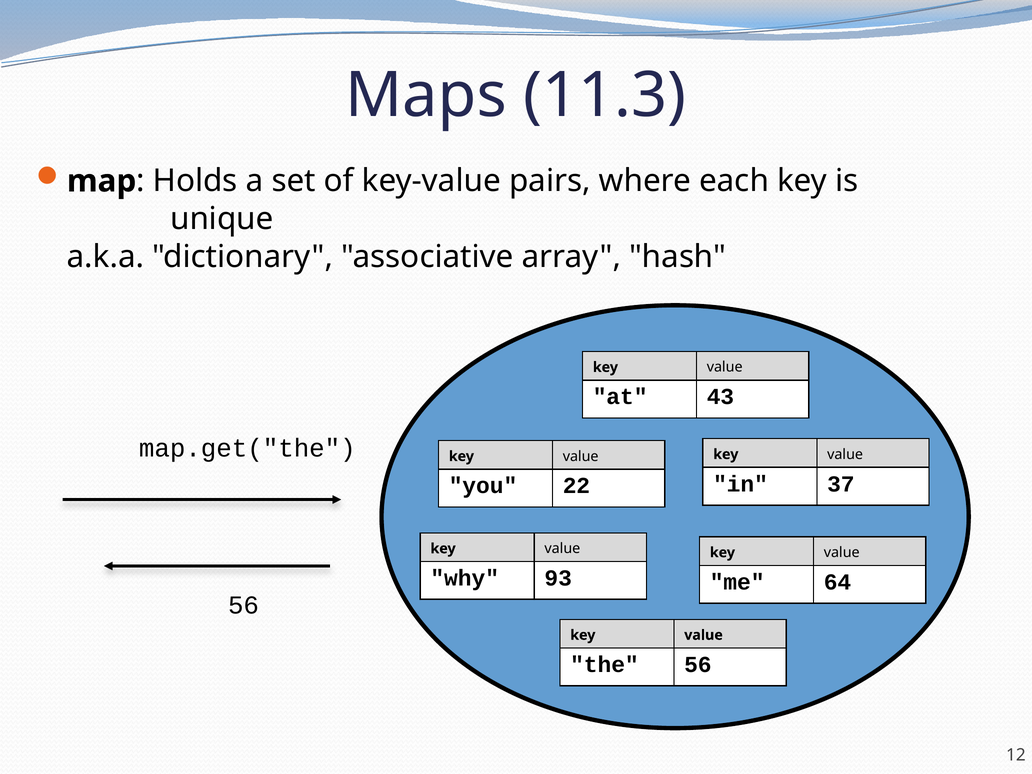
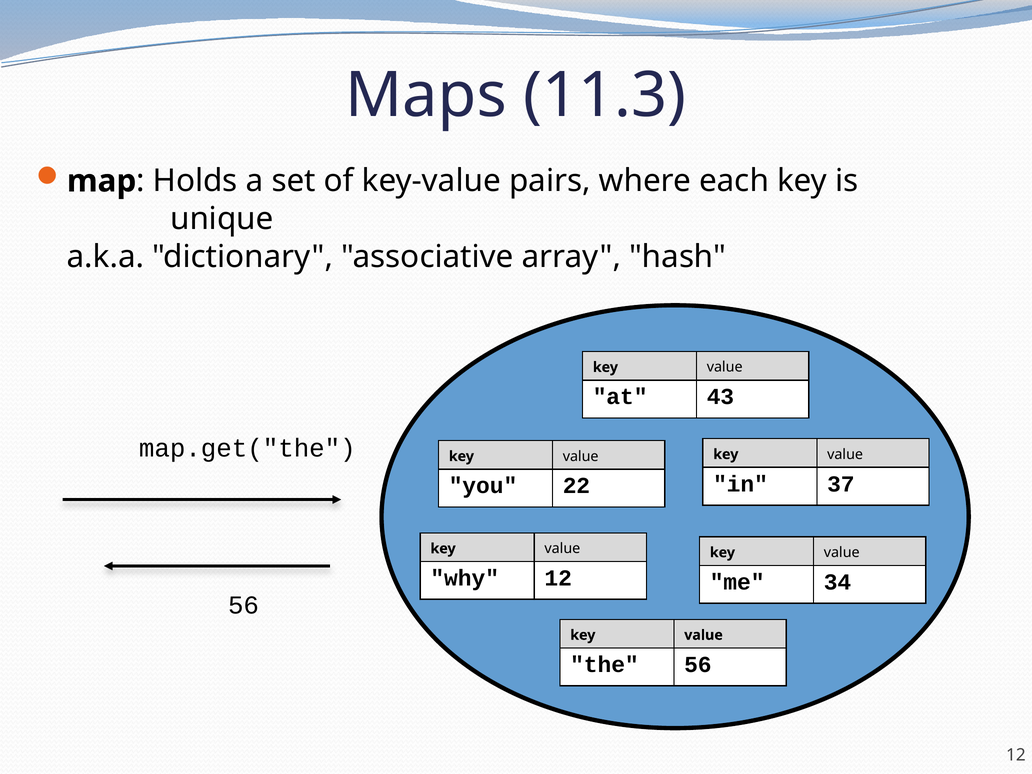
why 93: 93 -> 12 (558, 578)
64: 64 -> 34 (838, 582)
